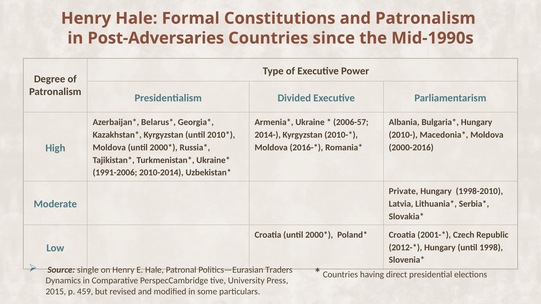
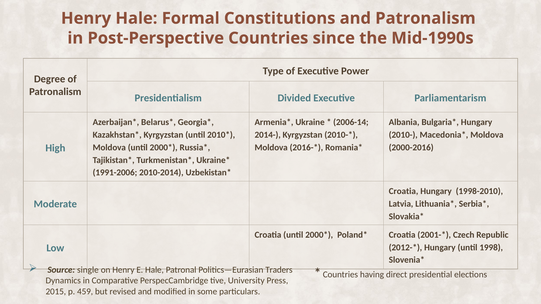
Post-Adversaries: Post-Adversaries -> Post-Perspective (156, 38)
2006-57: 2006-57 -> 2006-14 (351, 122)
Private: Private -> Croatia (404, 191)
